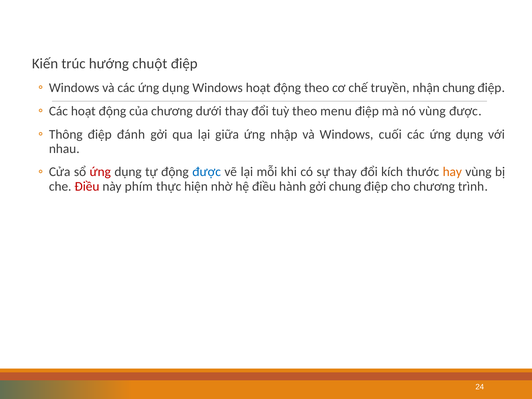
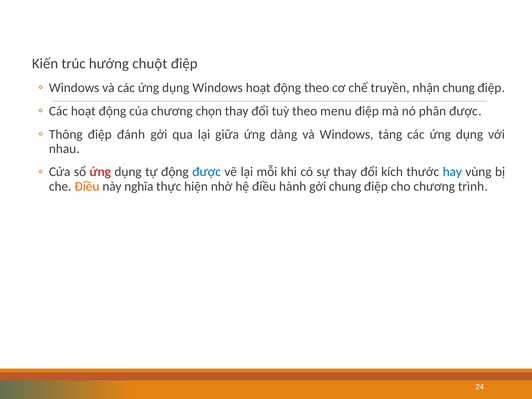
dưới: dưới -> chọn (209, 111)
nó vùng: vùng -> phân (432, 111)
nhập: nhập -> dàng (284, 134)
cuối: cuối -> tảng (390, 134)
hay colour: orange -> blue (452, 172)
Điều colour: red -> orange (87, 186)
phím: phím -> nghĩa (139, 186)
